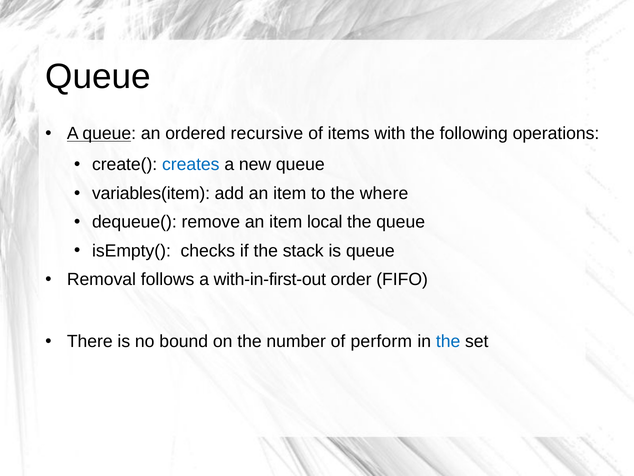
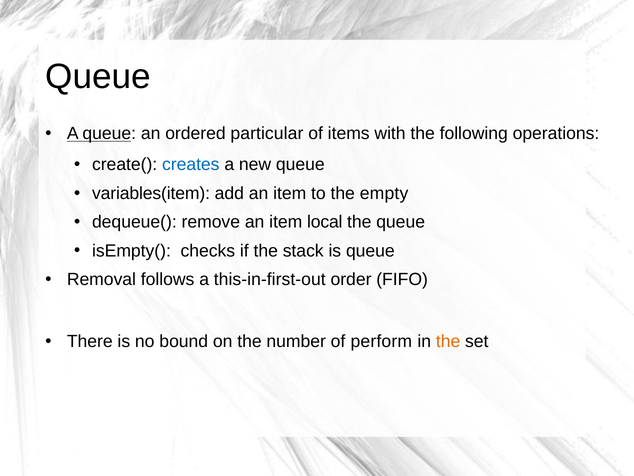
recursive: recursive -> particular (267, 133)
where: where -> empty (384, 193)
with-in-first-out: with-in-first-out -> this-in-first-out (270, 279)
the colour: blue -> orange (448, 341)
